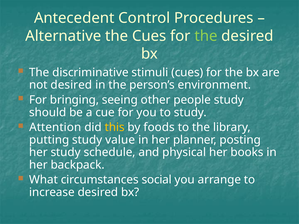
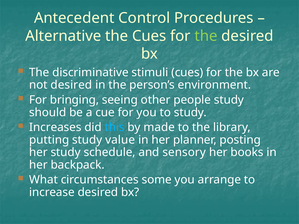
Attention: Attention -> Increases (55, 127)
this colour: yellow -> light blue (115, 127)
foods: foods -> made (159, 127)
physical: physical -> sensory (184, 153)
social: social -> some (157, 180)
